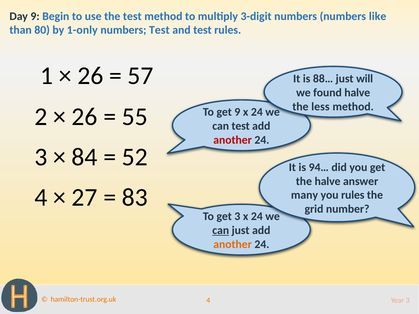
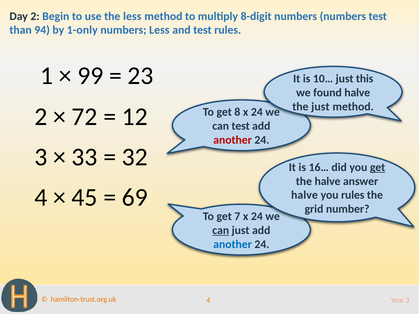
Day 9: 9 -> 2 (35, 16)
the test: test -> less (132, 16)
3-digit: 3-digit -> 8-digit (256, 16)
numbers like: like -> test (378, 16)
80: 80 -> 94 (42, 30)
numbers Test: Test -> Less (159, 30)
26: 26 -> 99 (90, 76)
57: 57 -> 23 (141, 76)
88…: 88… -> 10… (323, 79)
will: will -> this (365, 79)
the less: less -> just (320, 107)
26: 26 -> 72 (85, 117)
55: 55 -> 12 (135, 117)
get 9: 9 -> 8 (237, 112)
84: 84 -> 33 (85, 157)
52: 52 -> 32 (135, 157)
94…: 94… -> 16… (319, 167)
get underline: none -> present (378, 167)
27: 27 -> 45 (85, 198)
83: 83 -> 69 (135, 198)
many: many -> halve (304, 195)
get 3: 3 -> 7 (237, 217)
another colour: orange -> blue (233, 245)
